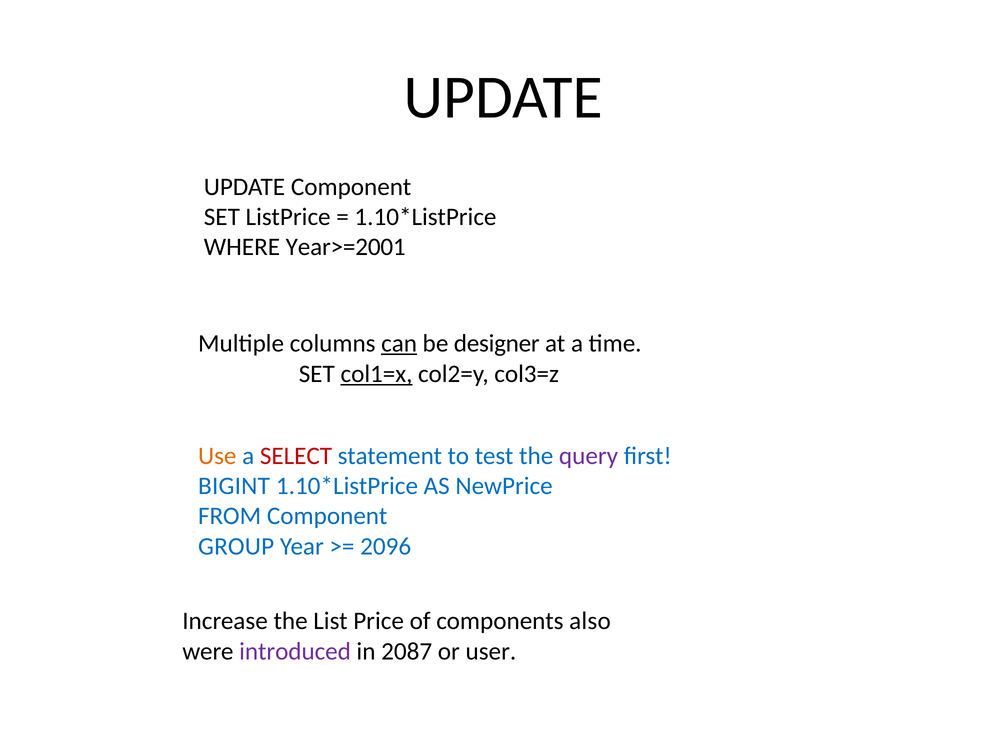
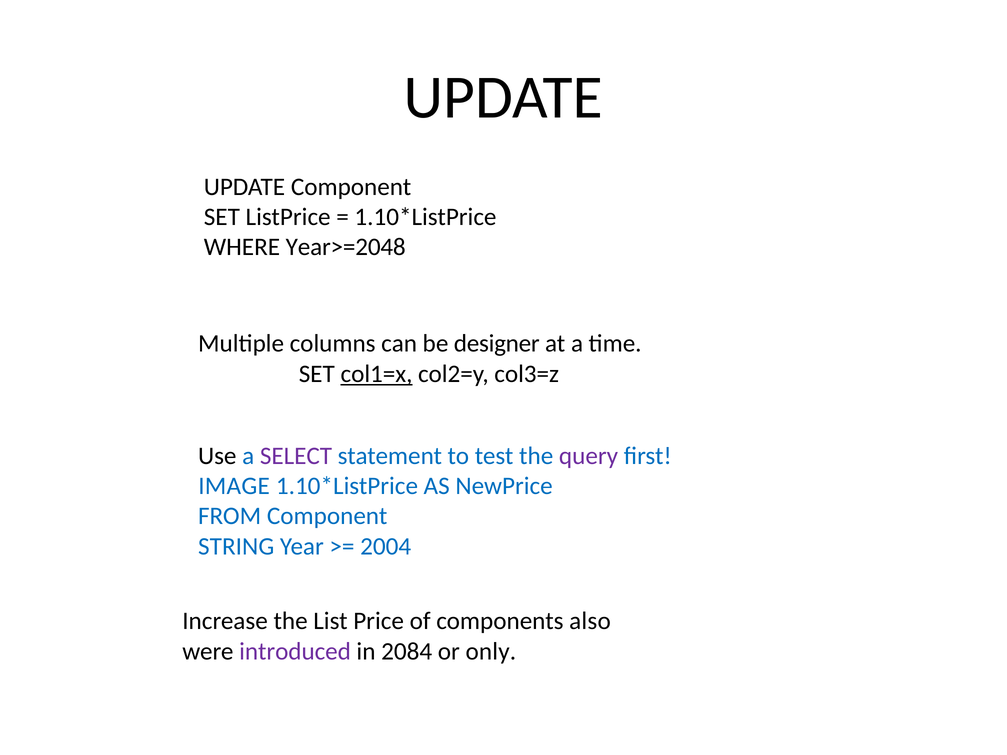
Year>=2001: Year>=2001 -> Year>=2048 (346, 247)
can underline: present -> none (399, 344)
Use colour: orange -> black (217, 456)
SELECT colour: red -> purple (296, 456)
BIGINT: BIGINT -> IMAGE (234, 486)
GROUP: GROUP -> STRING (236, 547)
2096: 2096 -> 2004 (386, 547)
2087: 2087 -> 2084 (407, 652)
user: user -> only (491, 652)
